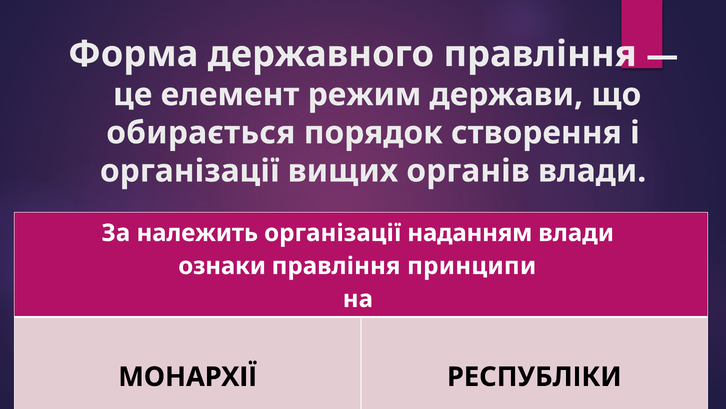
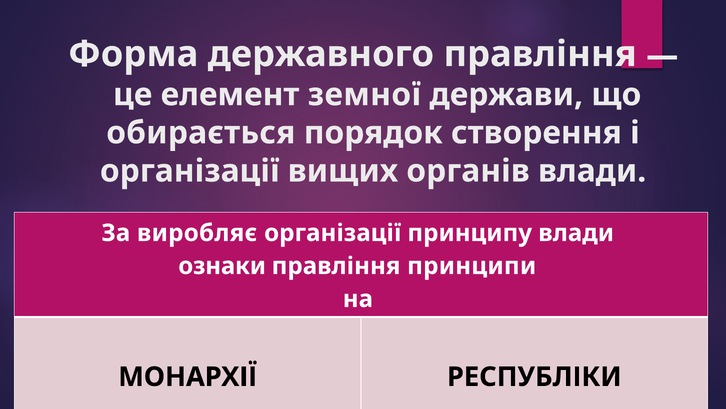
режим: режим -> земної (364, 95)
належить: належить -> виробляє (197, 233)
наданням: наданням -> принципу (470, 233)
